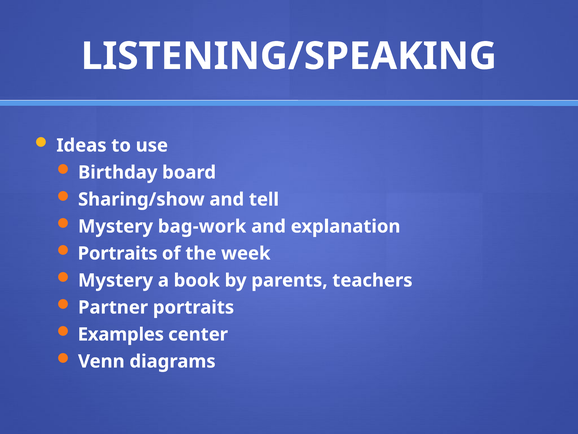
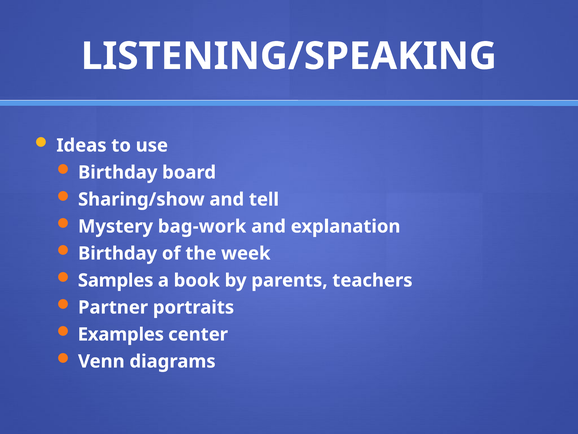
Portraits: Portraits -> Birthday (118, 253)
Mystery: Mystery -> Samples (116, 280)
